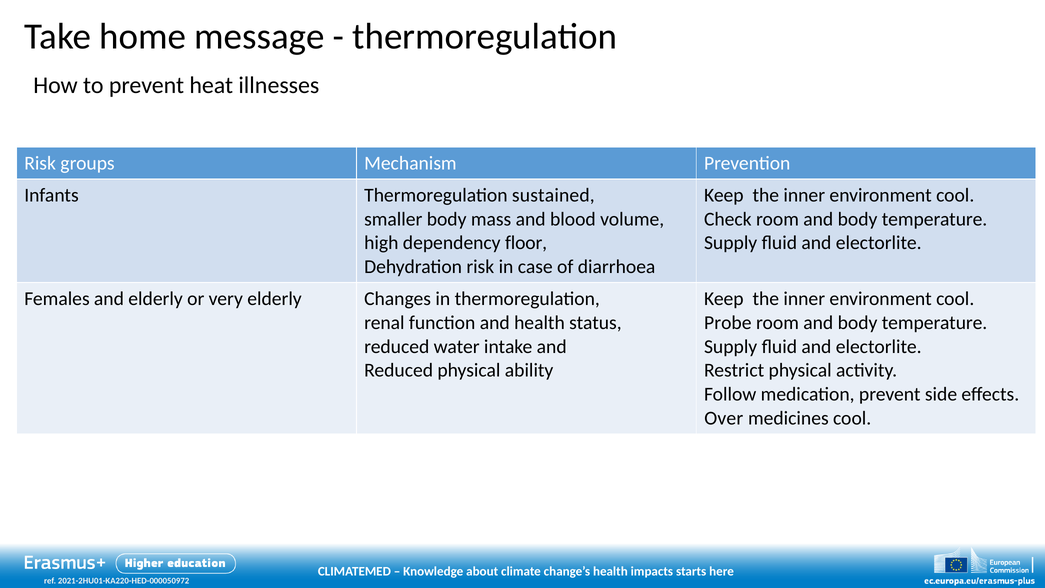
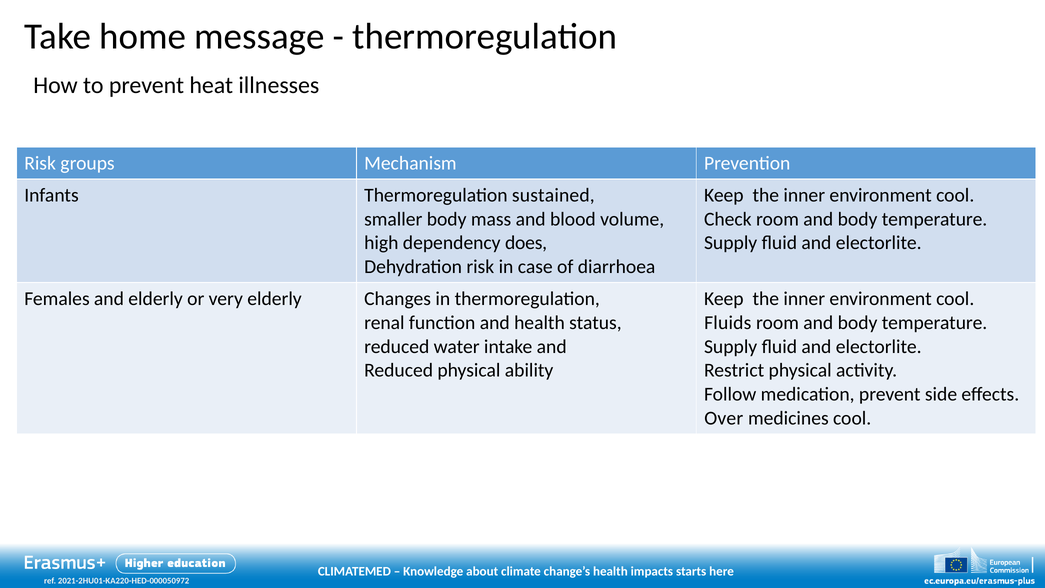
floor: floor -> does (526, 243)
Probe: Probe -> Fluids (728, 323)
